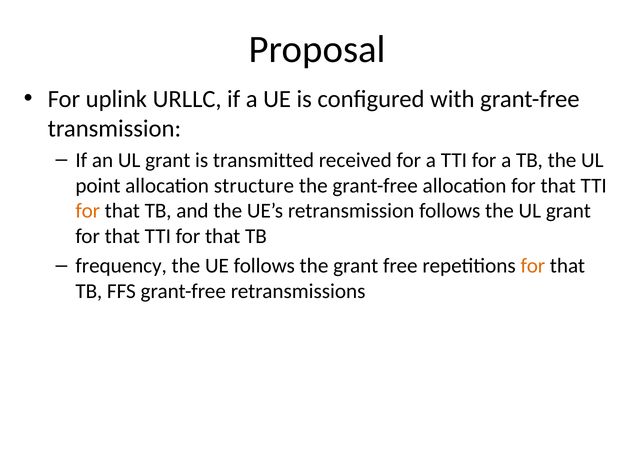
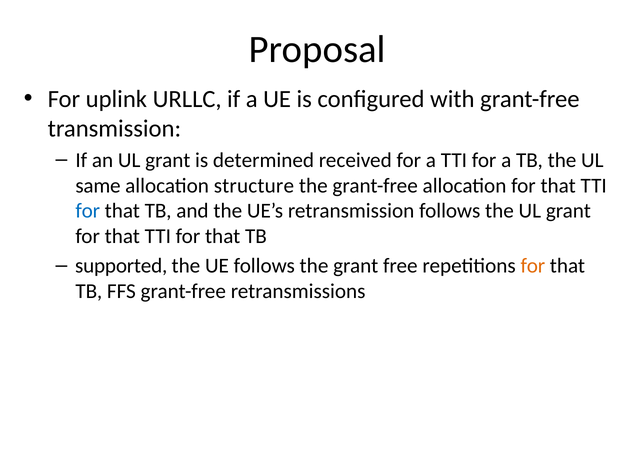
transmitted: transmitted -> determined (264, 160)
point: point -> same (98, 186)
for colour: orange -> blue (88, 211)
frequency: frequency -> supported (121, 266)
